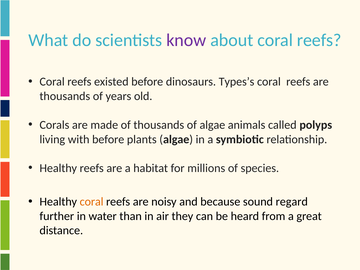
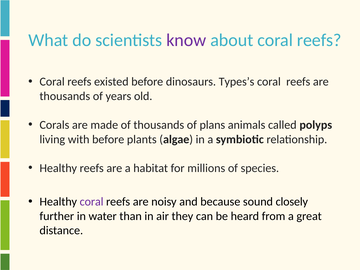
of algae: algae -> plans (212, 125)
coral colour: orange -> purple (92, 202)
regard: regard -> closely (292, 202)
